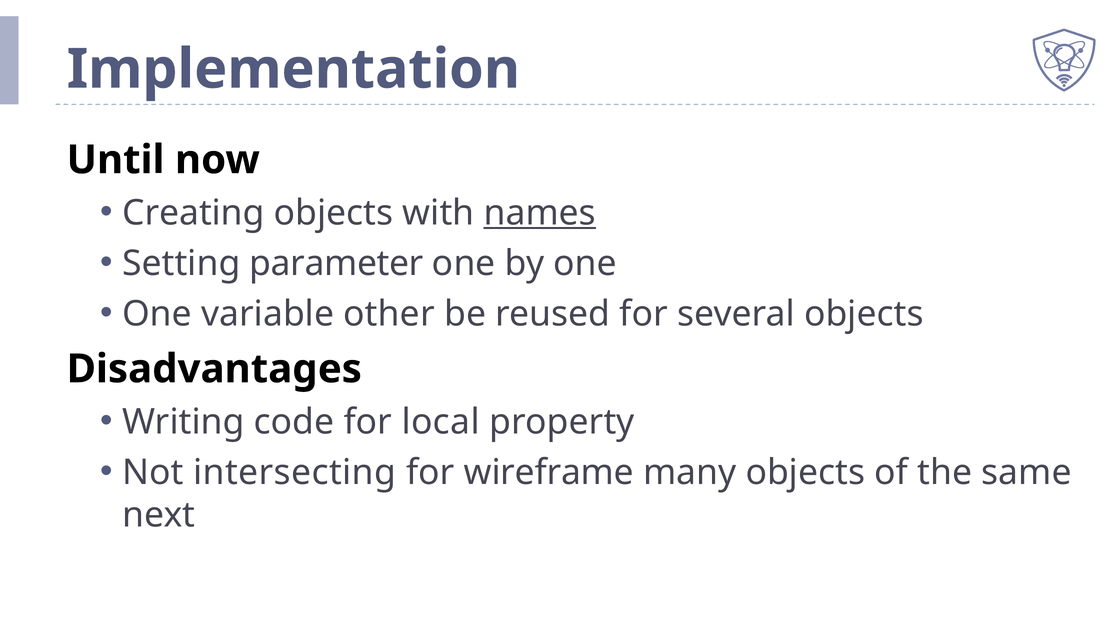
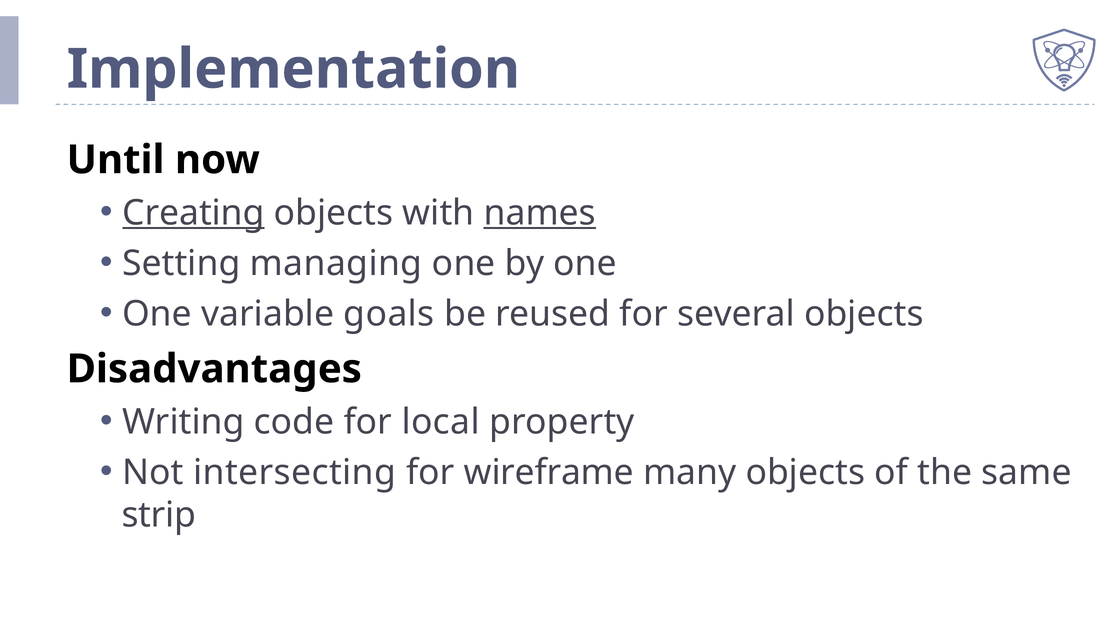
Creating underline: none -> present (193, 213)
parameter: parameter -> managing (336, 263)
other: other -> goals (389, 314)
next: next -> strip (159, 515)
